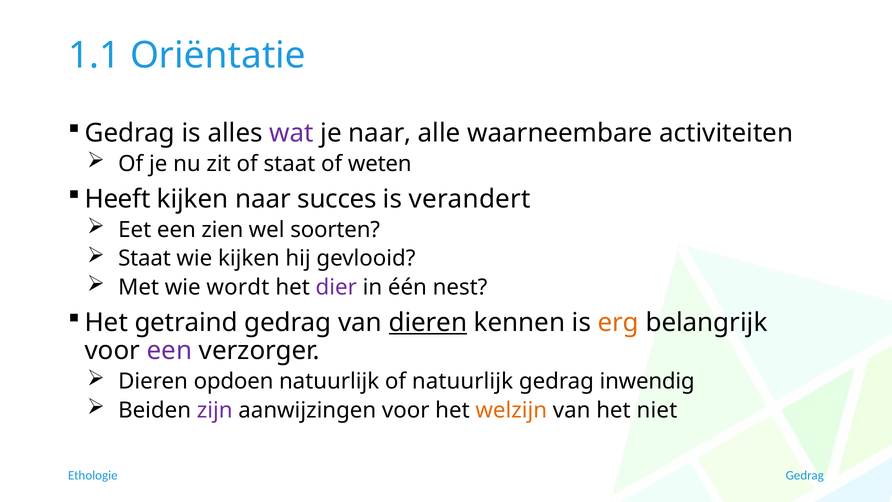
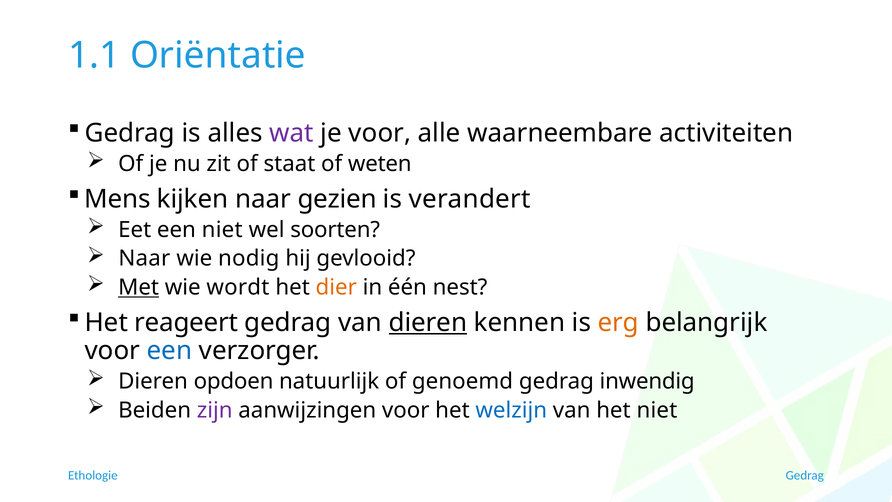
je naar: naar -> voor (380, 133)
Heeft: Heeft -> Mens (117, 199)
succes: succes -> gezien (337, 199)
een zien: zien -> niet (222, 230)
Staat: Staat -> Naar (144, 258)
wie kijken: kijken -> nodig (249, 258)
Met underline: none -> present (139, 287)
dier colour: purple -> orange (336, 287)
getraind: getraind -> reageert (186, 322)
een colour: purple -> blue (169, 351)
of natuurlijk: natuurlijk -> genoemd (463, 381)
welzijn colour: orange -> blue (511, 410)
